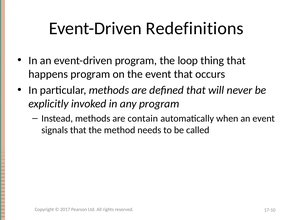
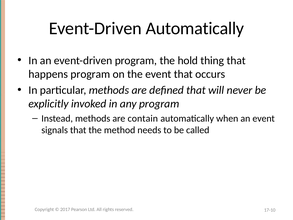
Event-Driven Redefinitions: Redefinitions -> Automatically (195, 28)
loop: loop -> hold (188, 60)
